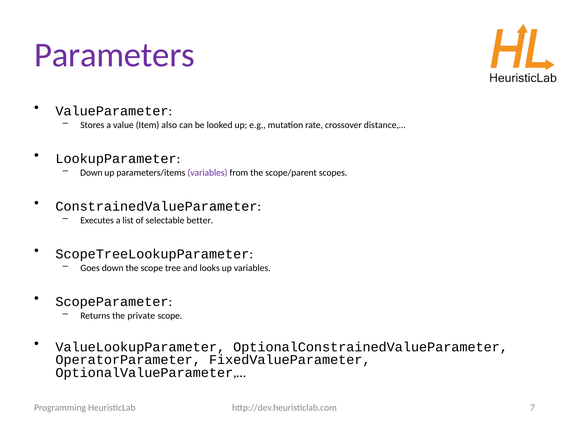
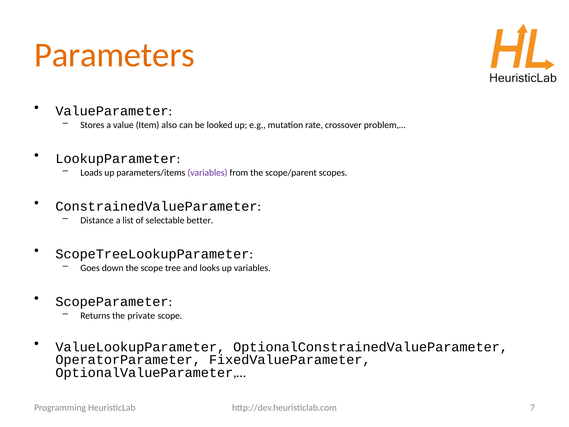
Parameters colour: purple -> orange (114, 55)
distance,…: distance,… -> problem,… (385, 125)
Down: Down -> Loads (91, 172)
Executes: Executes -> Distance (97, 220)
